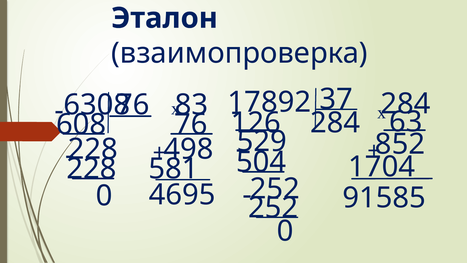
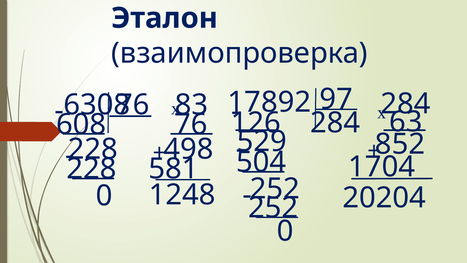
37: 37 -> 97 (336, 99)
4695: 4695 -> 1248 (182, 195)
91585: 91585 -> 20204 (384, 198)
